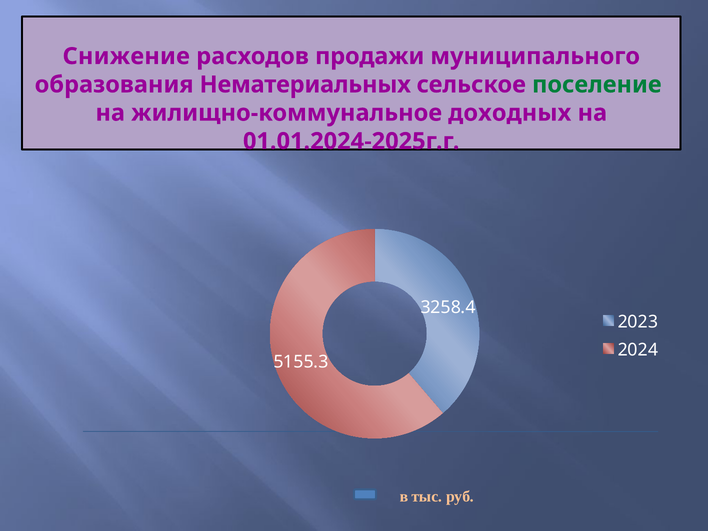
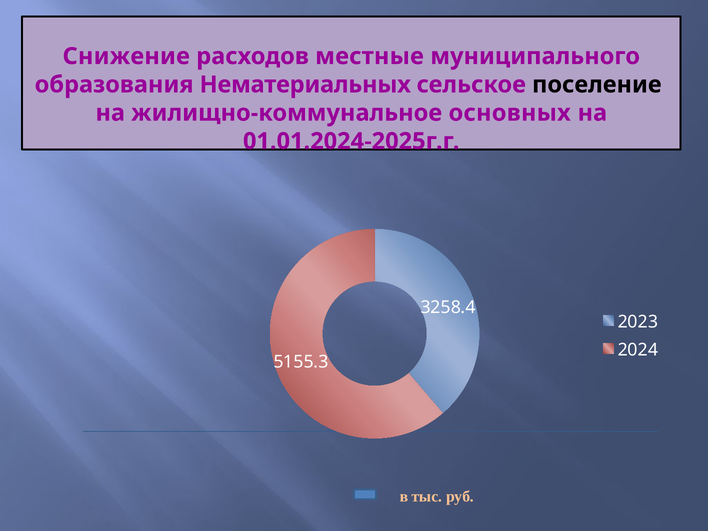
продажи: продажи -> местные (369, 56)
поселение colour: green -> black (597, 85)
доходных: доходных -> основных (510, 113)
